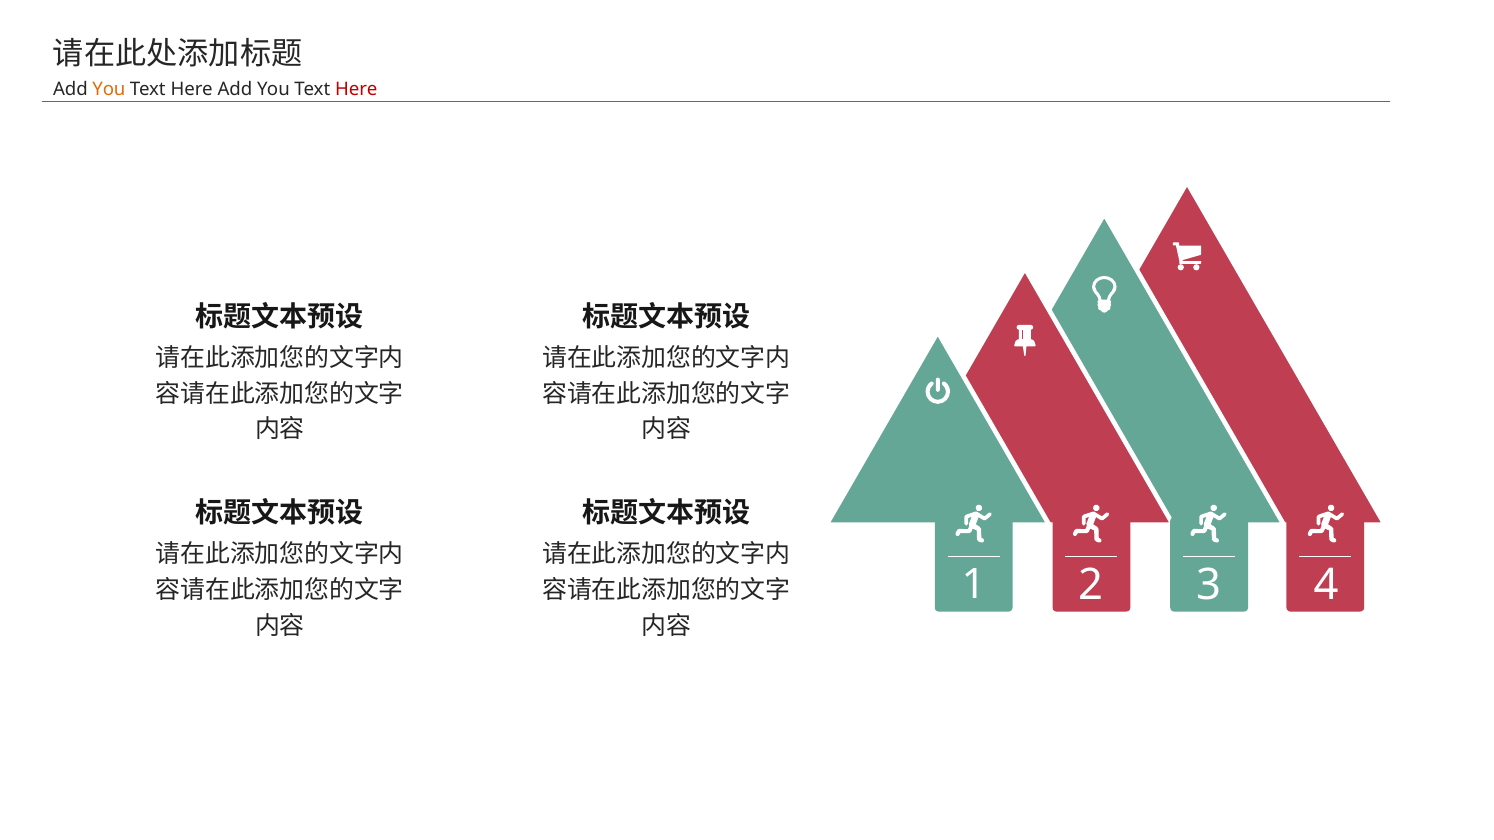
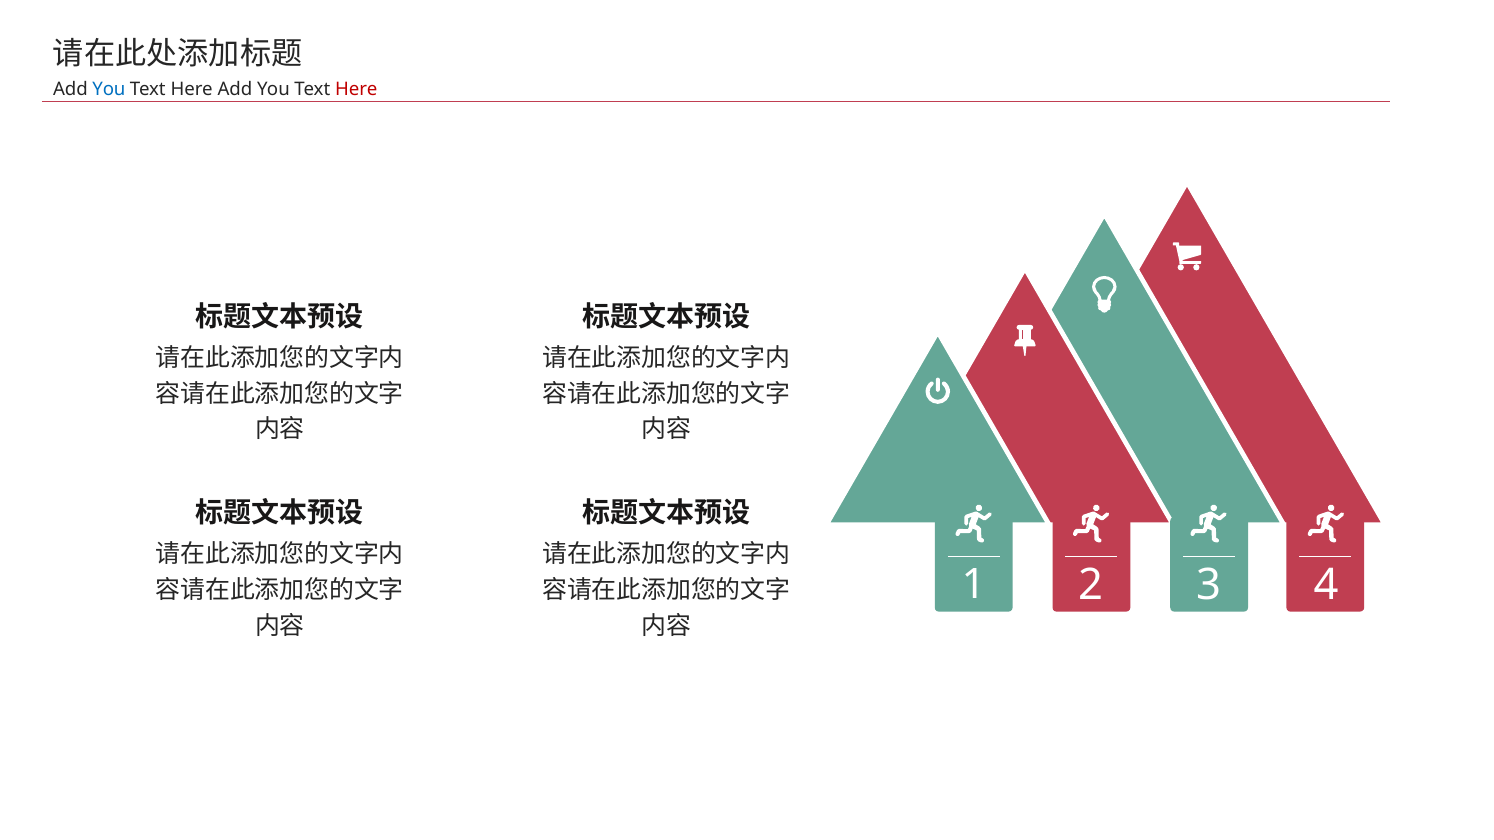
You colour: orange -> blue (109, 89)
